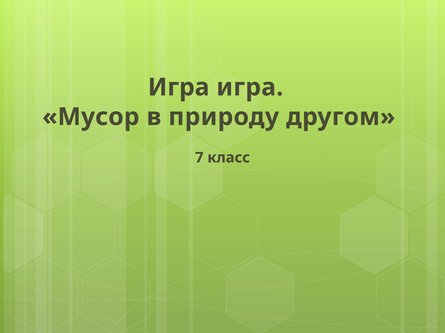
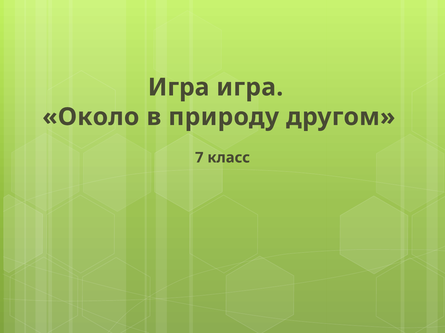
Мусор: Мусор -> Около (91, 117)
